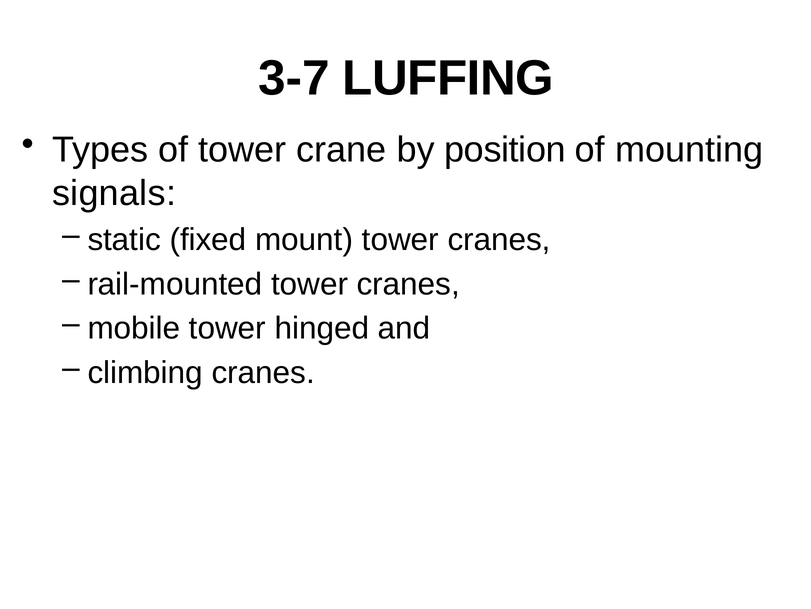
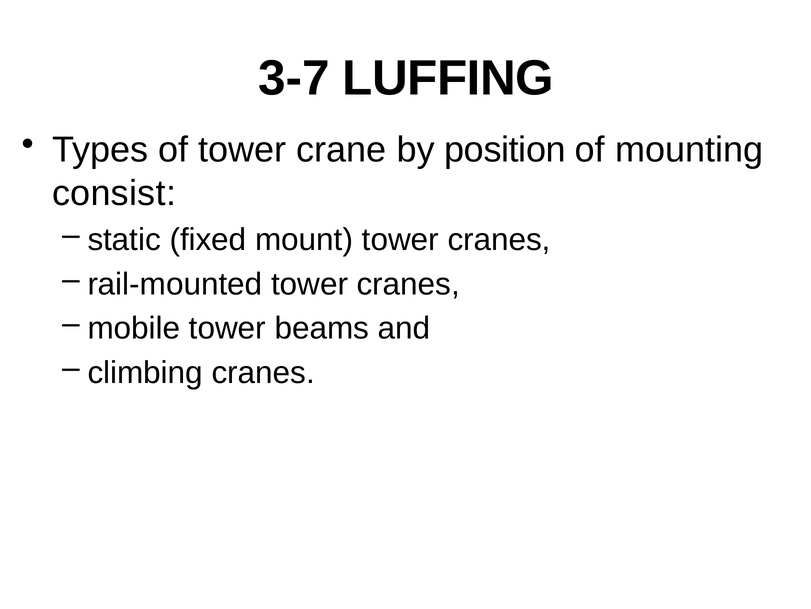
signals: signals -> consist (114, 193)
hinged: hinged -> beams (322, 328)
